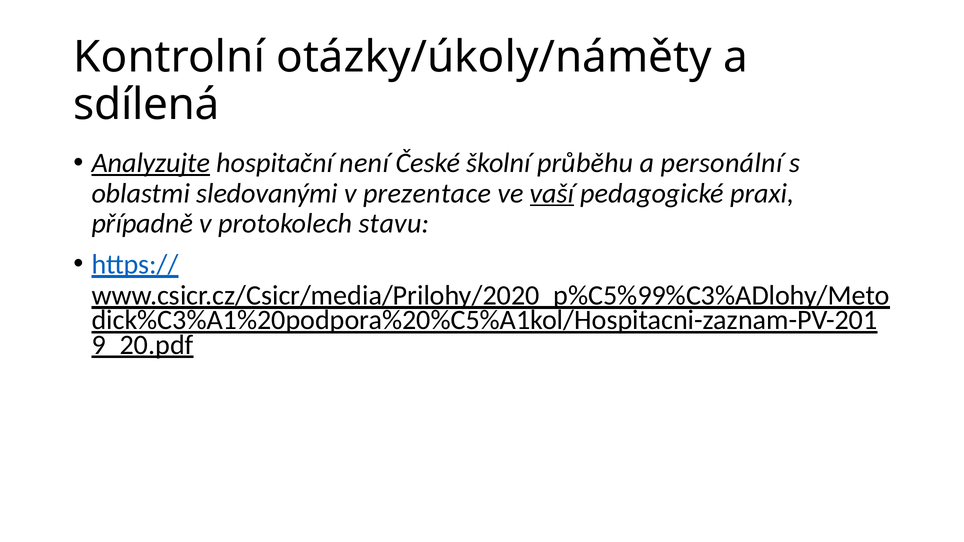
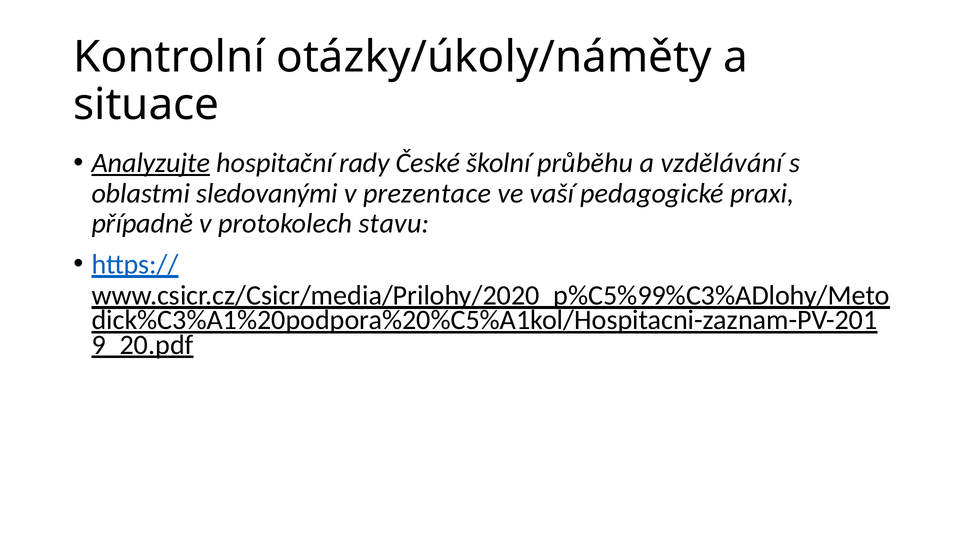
sdílená: sdílená -> situace (146, 105)
není: není -> rady (364, 163)
personální: personální -> vzdělávání (722, 163)
vaší underline: present -> none (552, 193)
